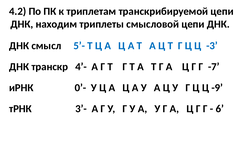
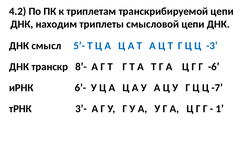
4’-: 4’- -> 8’- (81, 67)
-7: -7 -> -6 (214, 67)
0’-: 0’- -> 6’- (80, 88)
-9: -9 -> -7 (217, 88)
6: 6 -> 1 (220, 108)
